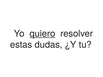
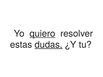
dudas underline: none -> present (49, 45)
